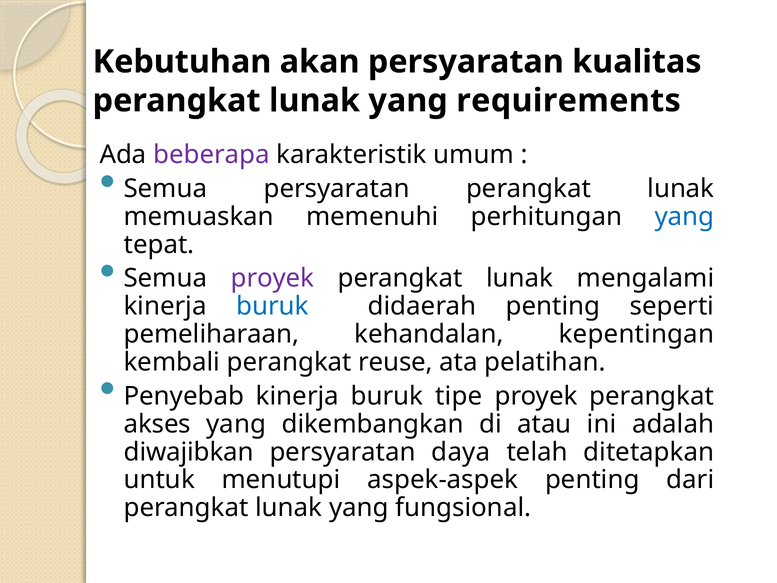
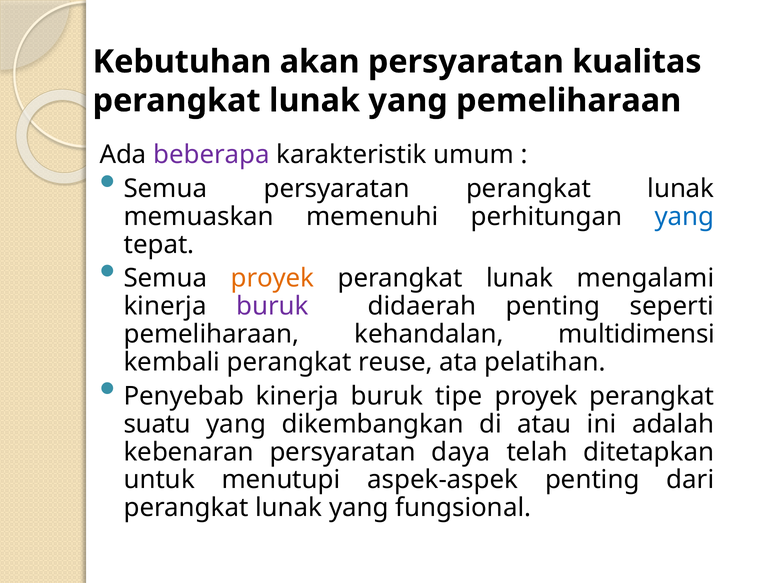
yang requirements: requirements -> pemeliharaan (569, 101)
proyek colour: purple -> orange (273, 278)
buruk colour: blue -> purple (273, 306)
kepentingan: kepentingan -> multidimensi (637, 334)
akses: akses -> suatu (157, 424)
diwajibkan: diwajibkan -> kebenaran (189, 452)
